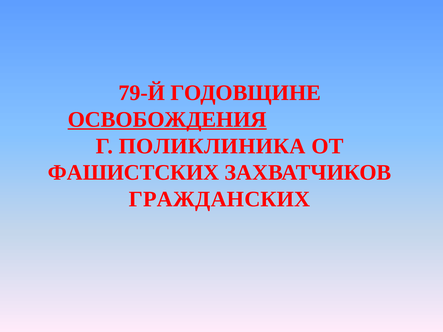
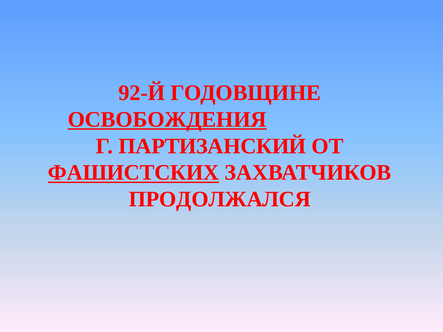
79-Й: 79-Й -> 92-Й (142, 93)
ПОЛИКЛИНИКА: ПОЛИКЛИНИКА -> ПАРТИЗАНСКИЙ (212, 146)
ФАШИСТСКИХ underline: none -> present (134, 173)
ГРАЖДАНСКИХ: ГРАЖДАНСКИХ -> ПРОДОЛЖАЛСЯ (220, 199)
